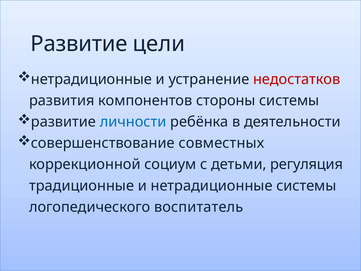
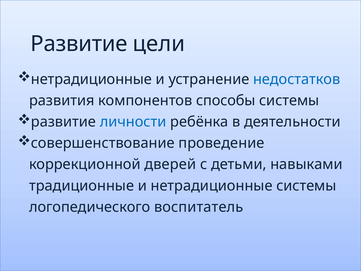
недостатков colour: red -> blue (297, 79)
стороны: стороны -> способы (226, 100)
совместных: совместных -> проведение (221, 143)
социум: социум -> дверей (170, 164)
регуляция: регуляция -> навыками (306, 164)
